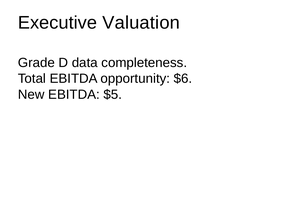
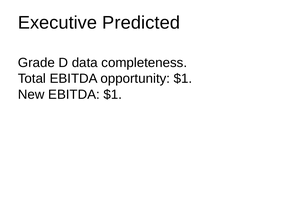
Valuation: Valuation -> Predicted (141, 23)
opportunity $6: $6 -> $1 (183, 79)
EBITDA $5: $5 -> $1 (113, 95)
